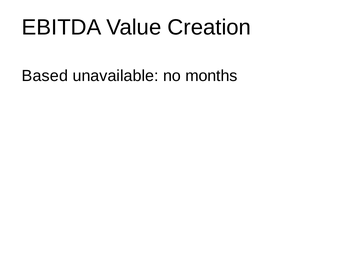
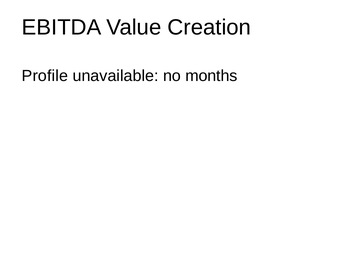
Based: Based -> Profile (45, 76)
